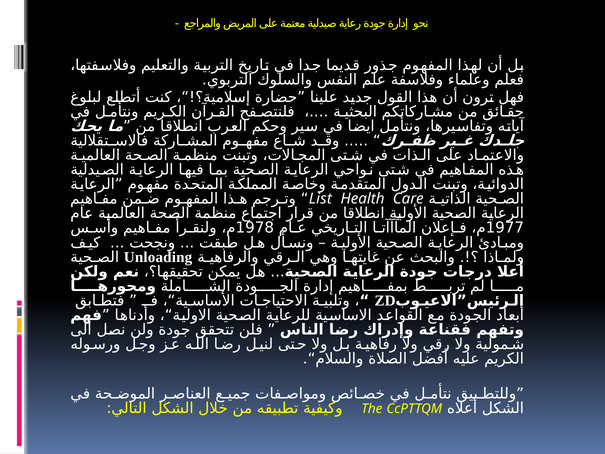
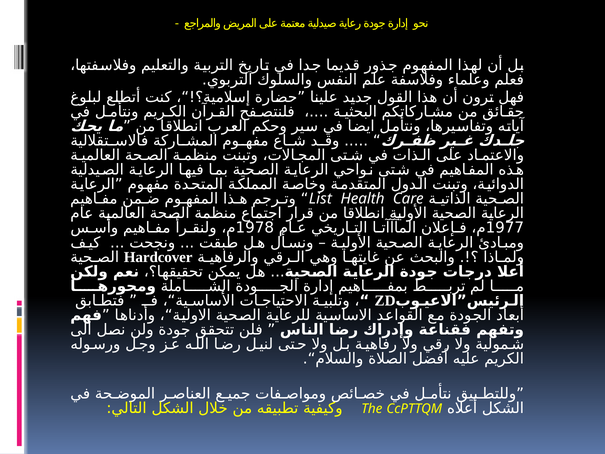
Unloading: Unloading -> Hardcover (158, 257)
